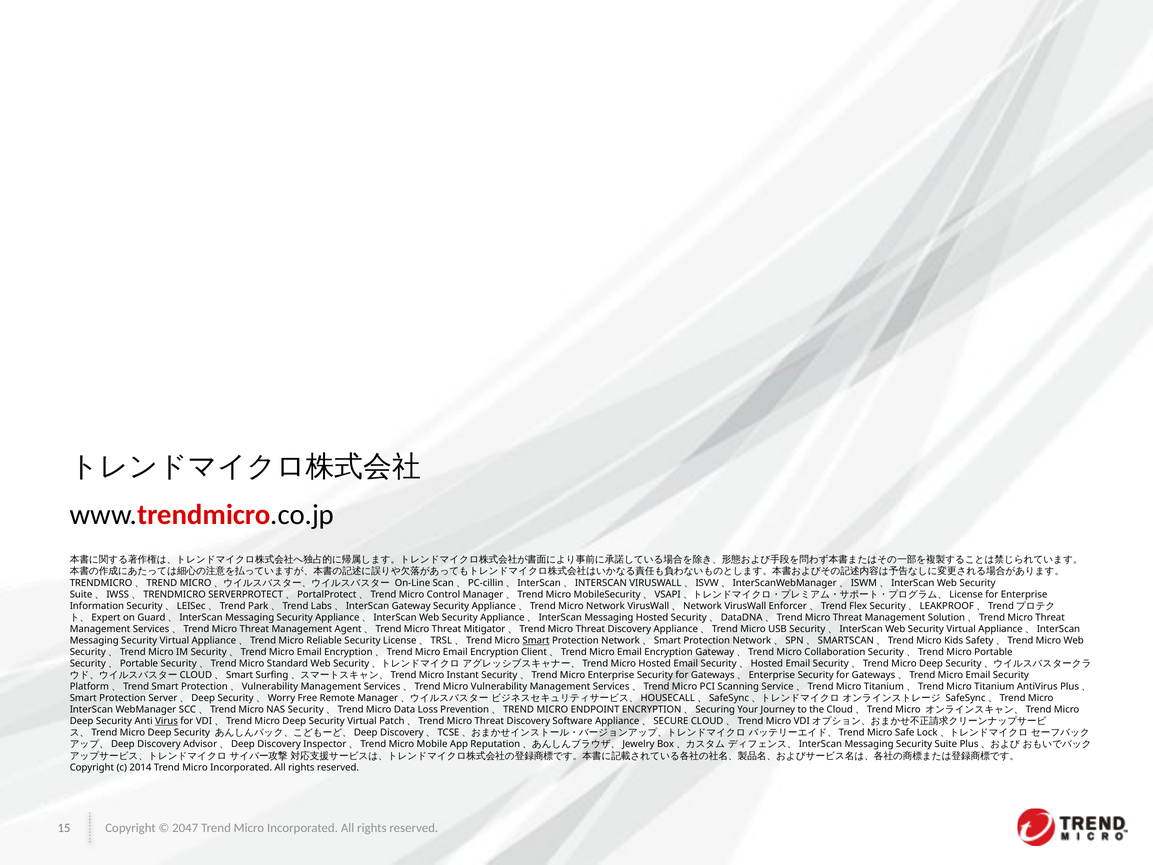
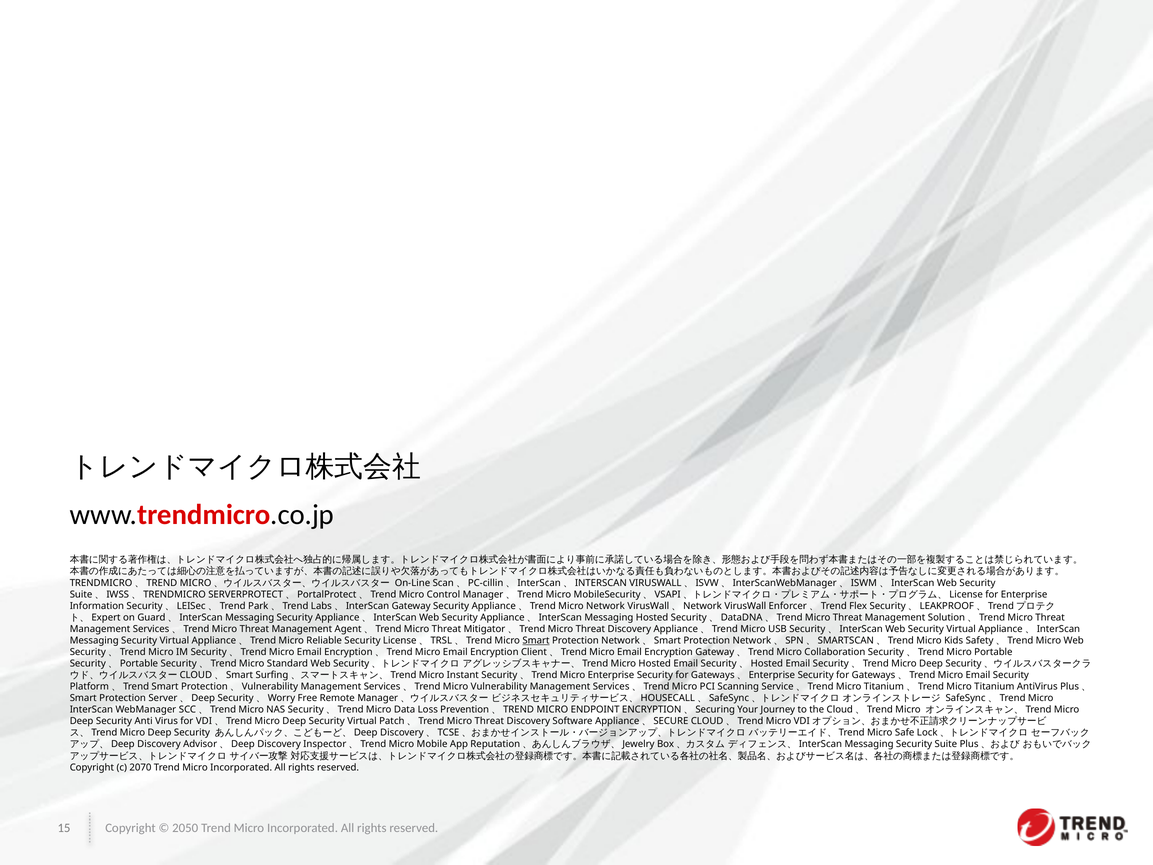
Virus underline: present -> none (167, 721)
2014: 2014 -> 2070 (140, 767)
2047: 2047 -> 2050 (185, 828)
